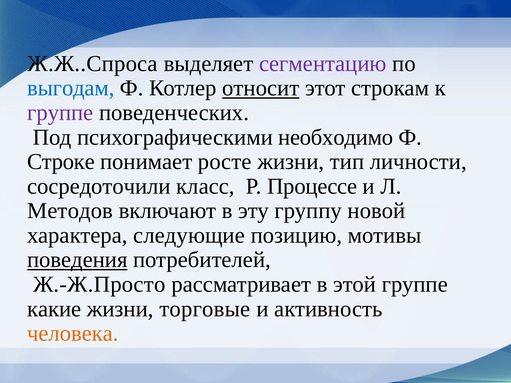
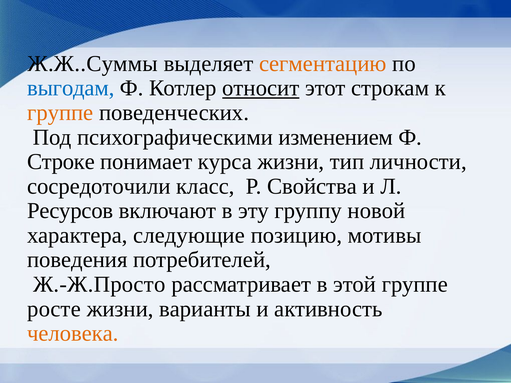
Ж.Ж..Спроса: Ж.Ж..Спроса -> Ж.Ж..Суммы (93, 64)
сегментацию colour: purple -> orange (323, 64)
группе colour: purple -> orange (60, 113)
необходимо: необходимо -> изменением (336, 137)
росте: росте -> курса (225, 162)
Процессе: Процессе -> Свойства (312, 186)
Методов: Методов -> Ресурсов (70, 211)
поведения underline: present -> none (77, 260)
какие: какие -> росте (54, 309)
торговые: торговые -> варианты (205, 309)
